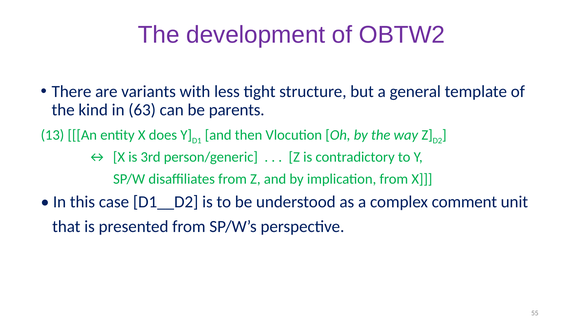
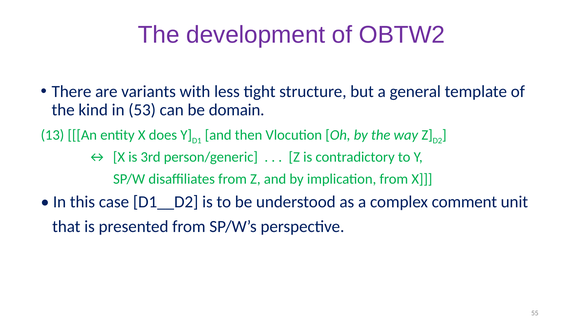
63: 63 -> 53 (142, 110)
parents: parents -> domain (237, 110)
